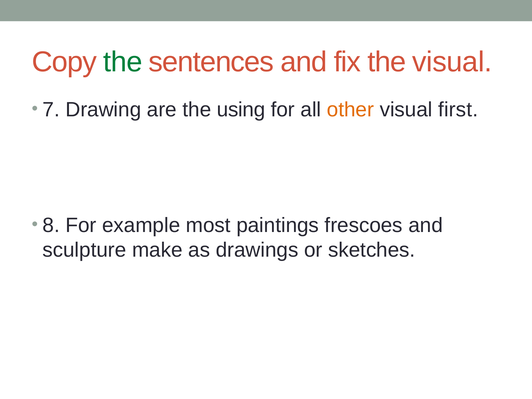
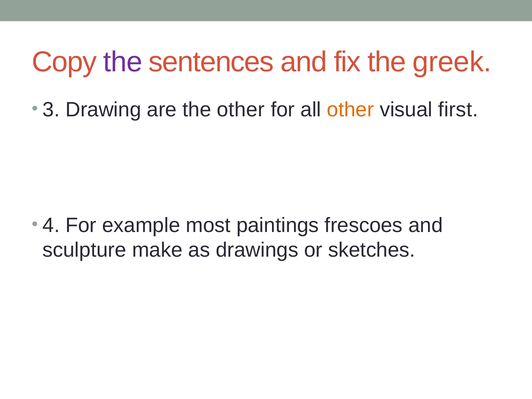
the colour: green -> purple (123, 62)
the visual: visual -> greek (452, 62)
7: 7 -> 3 (51, 110)
the using: using -> other (241, 110)
8: 8 -> 4 (51, 225)
